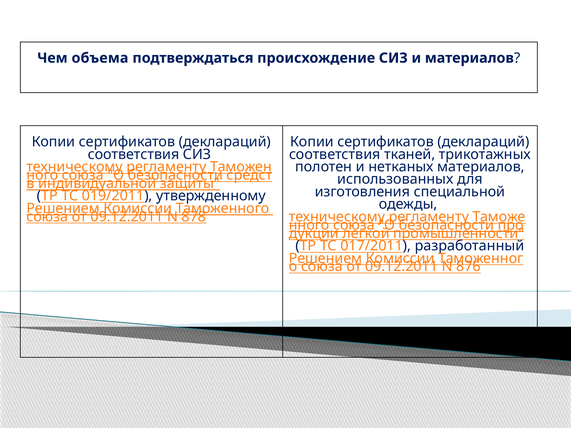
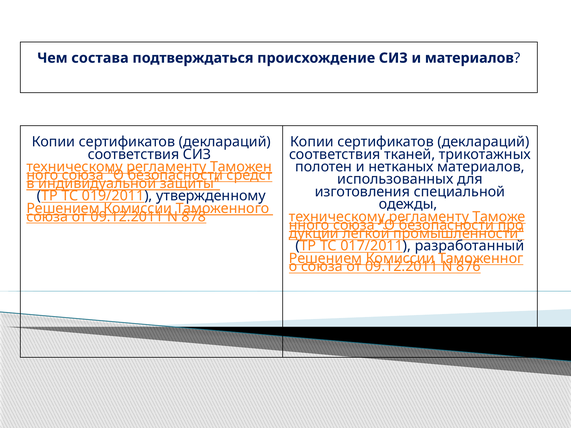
объема: объема -> состава (100, 58)
